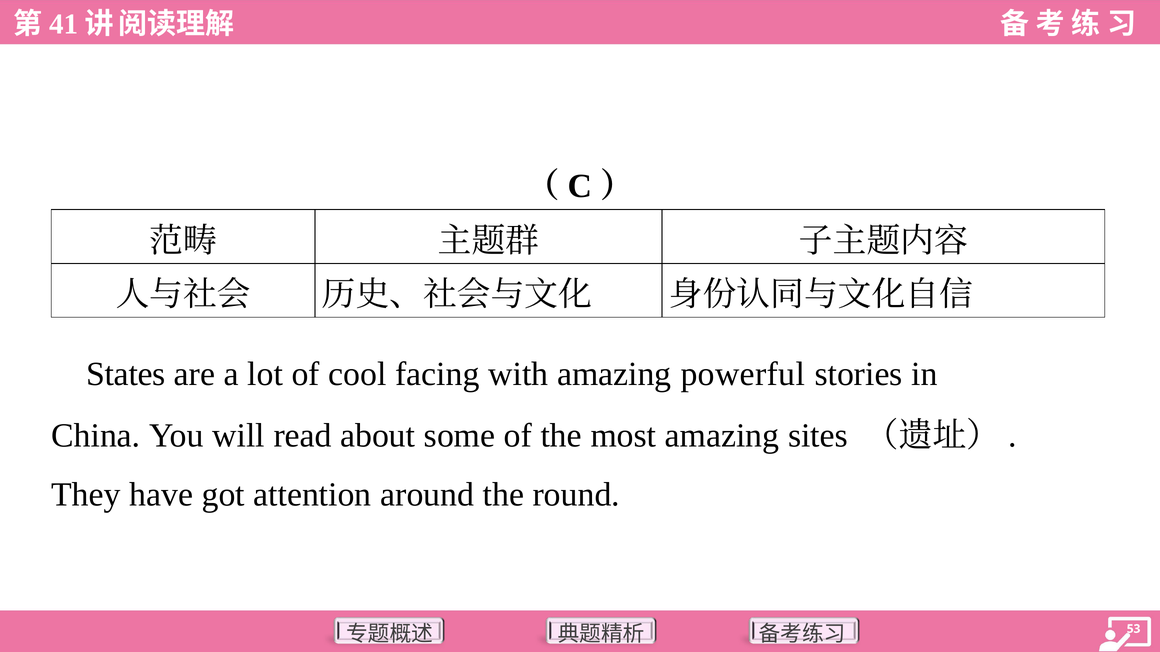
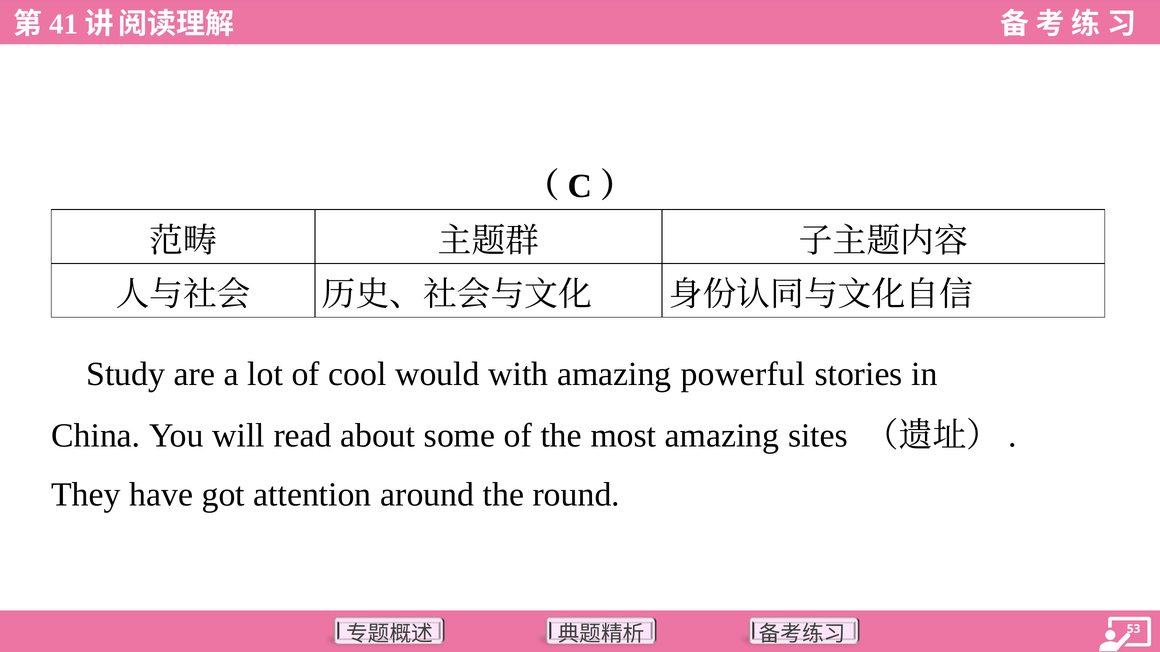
States: States -> Study (126, 374)
facing: facing -> would (437, 374)
